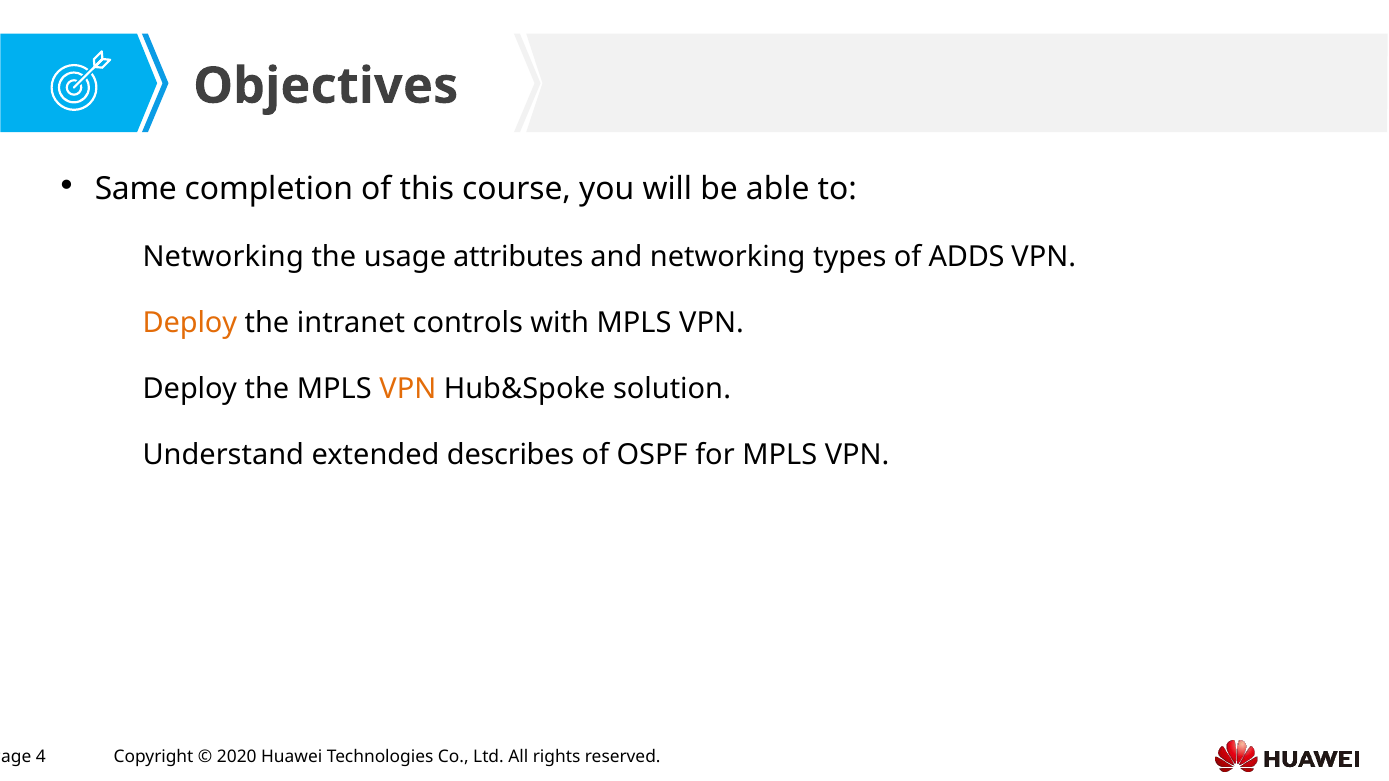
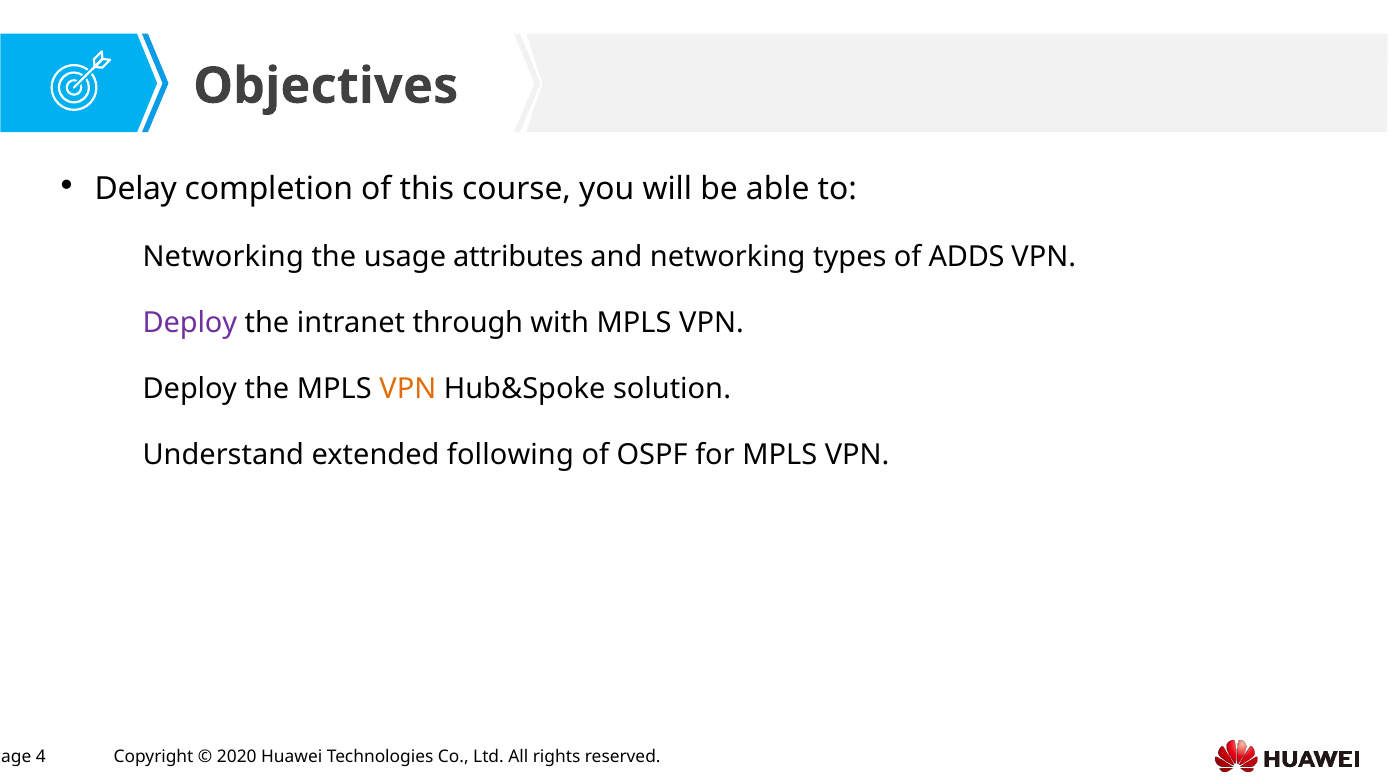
Same: Same -> Delay (136, 189)
Deploy colour: orange -> purple (190, 323)
controls: controls -> through (468, 323)
describes: describes -> following (510, 455)
